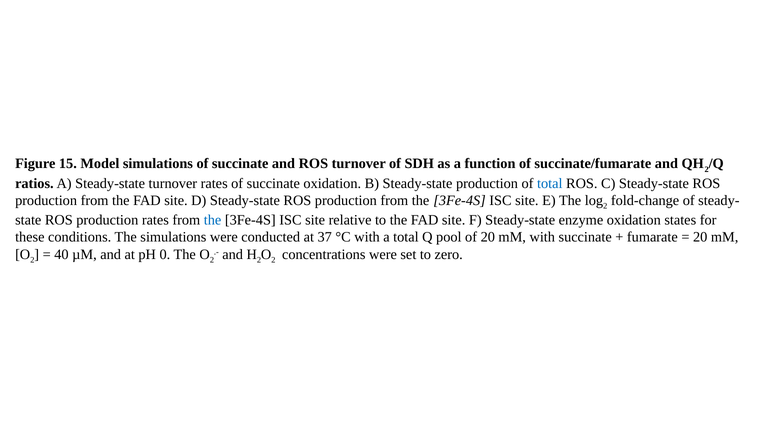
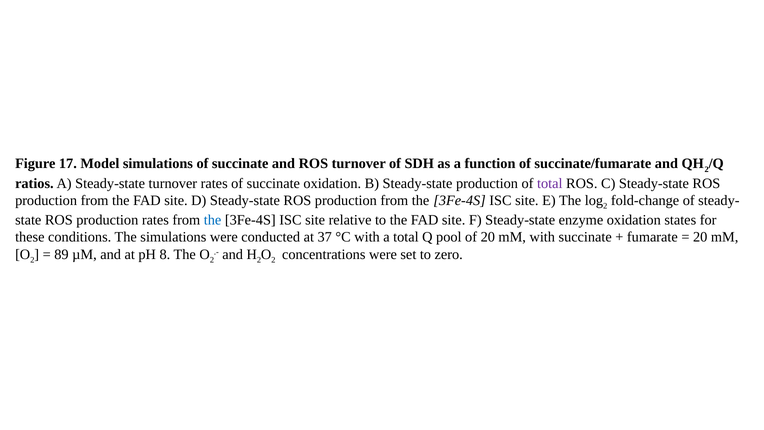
15: 15 -> 17 (68, 164)
total colour: blue -> purple (550, 183)
40: 40 -> 89 (61, 254)
0: 0 -> 8 (165, 254)
